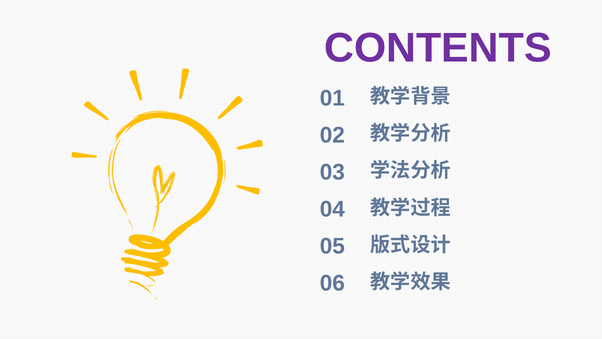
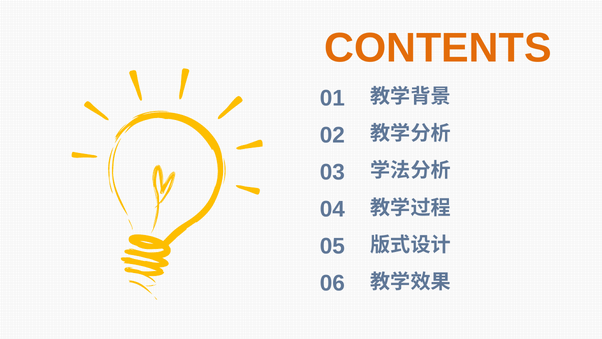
CONTENTS colour: purple -> orange (438, 48)
